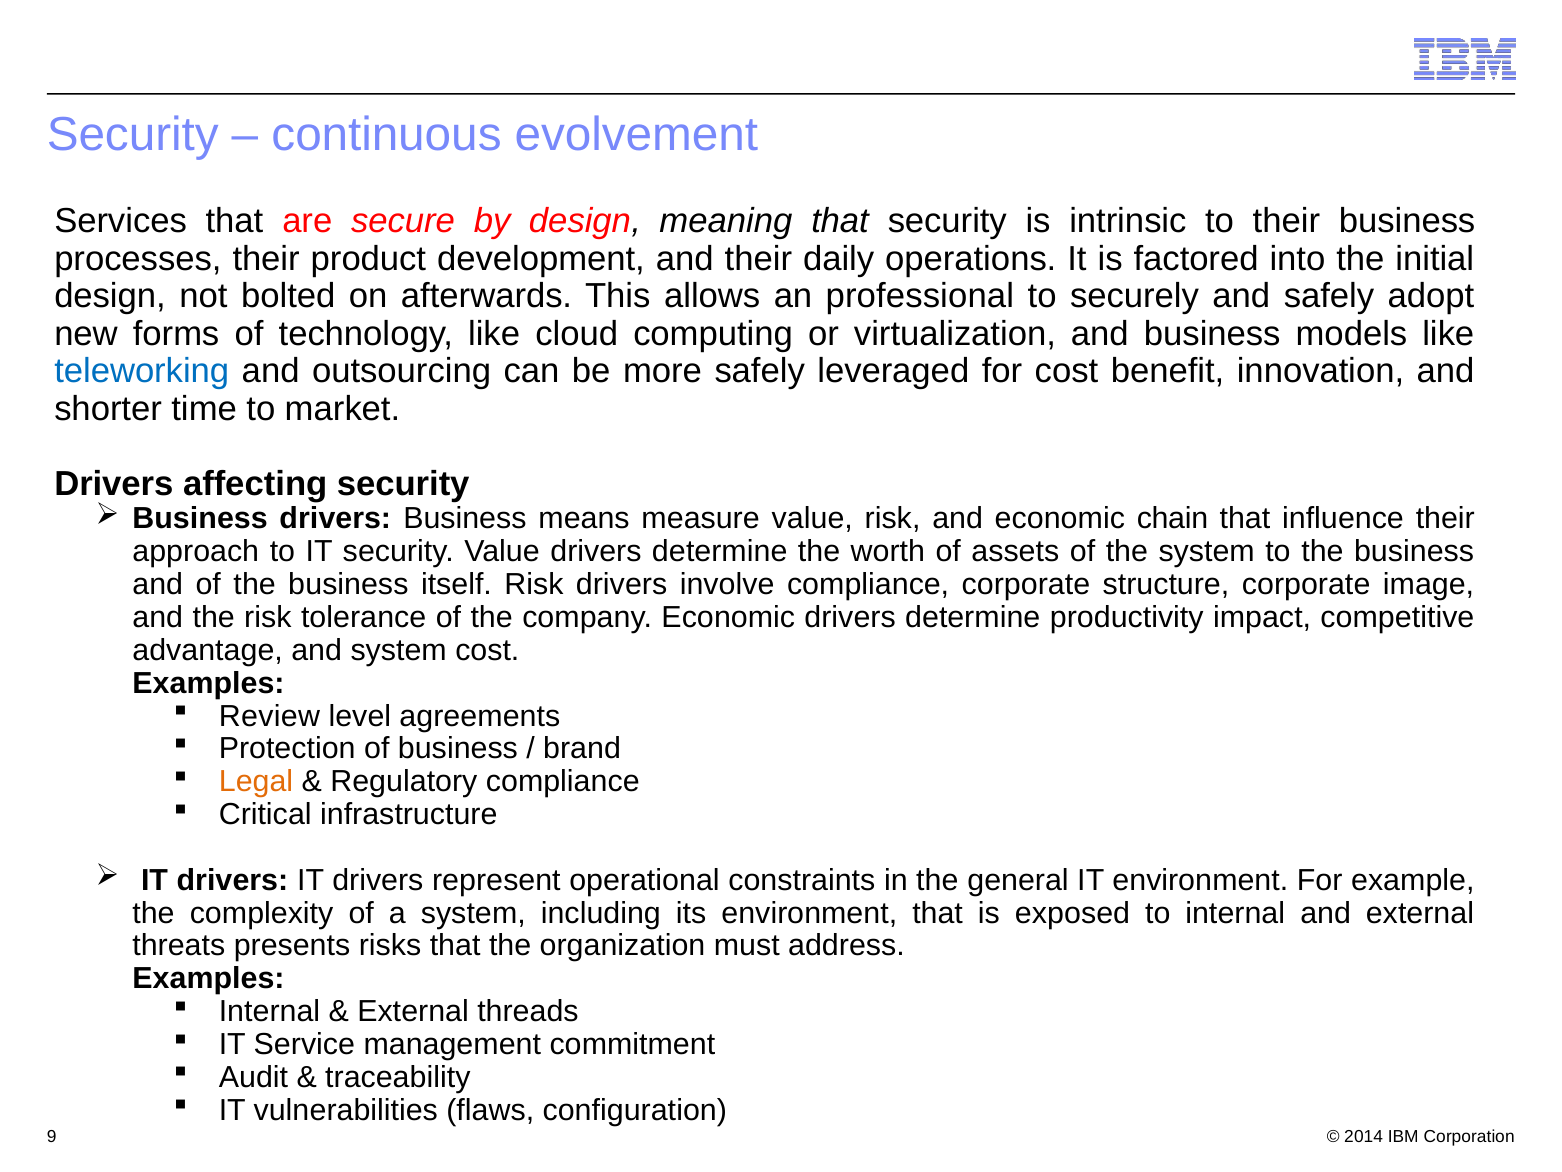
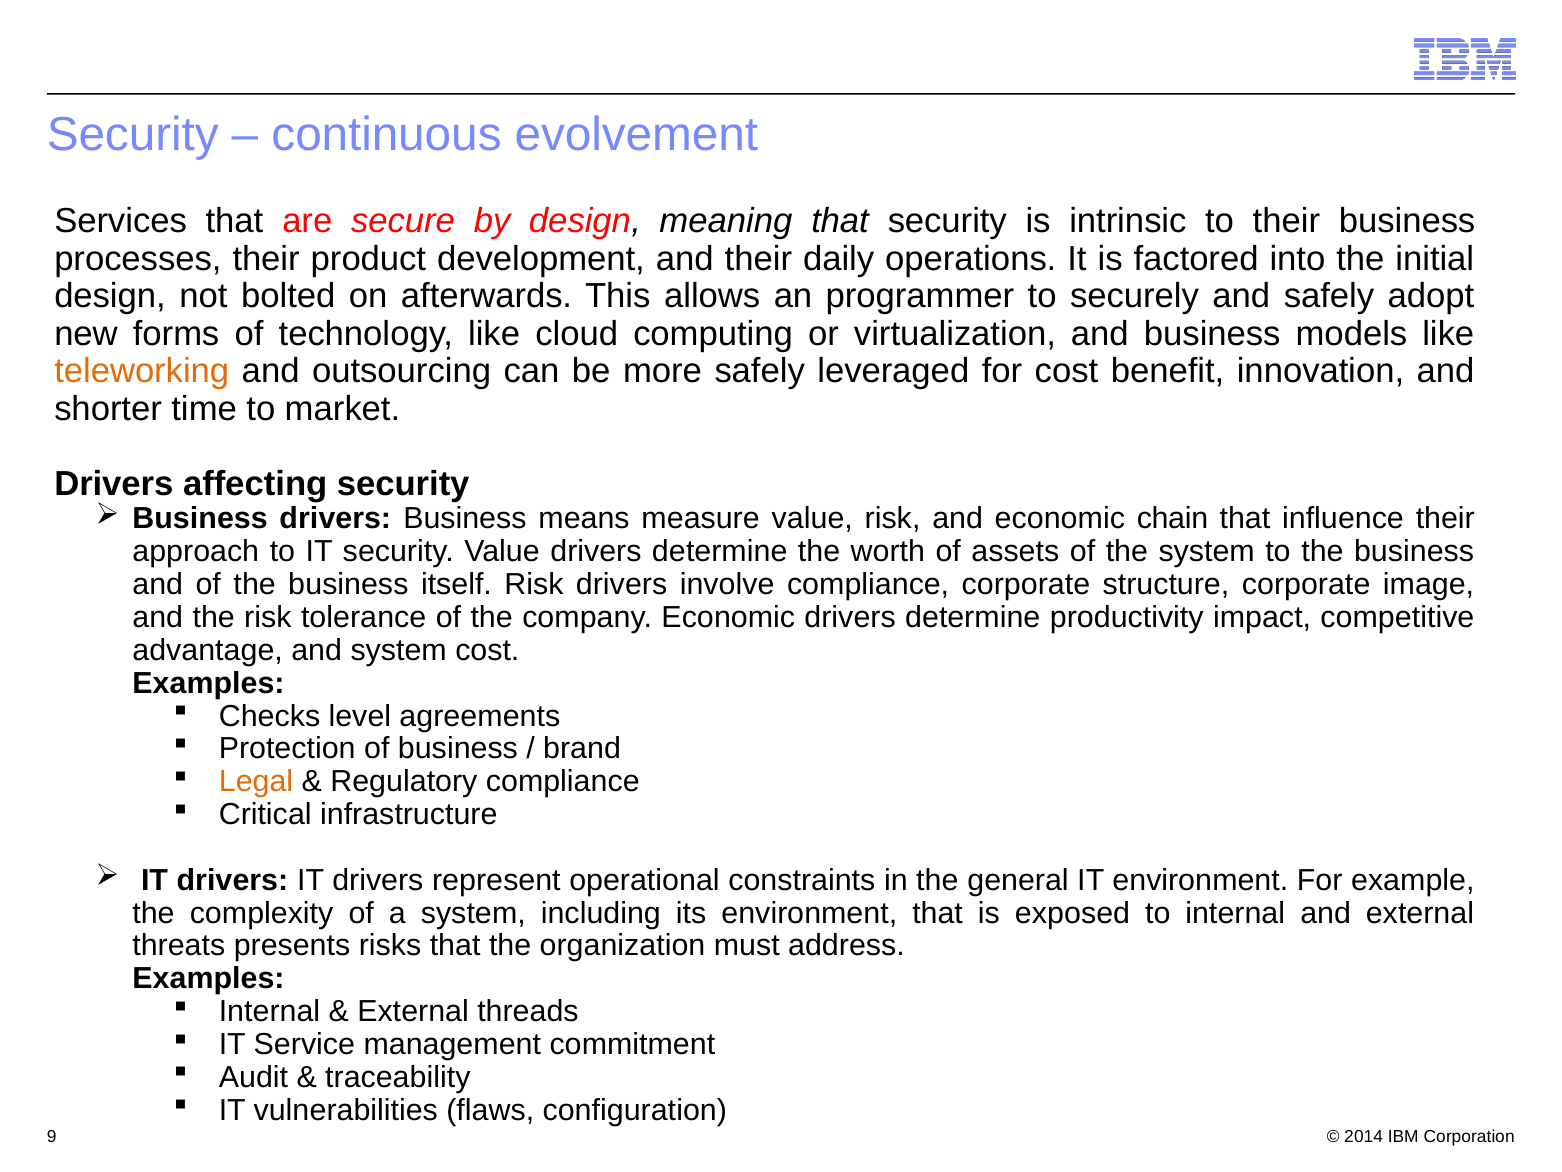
professional: professional -> programmer (920, 296)
teleworking colour: blue -> orange (142, 371)
Review: Review -> Checks (270, 716)
